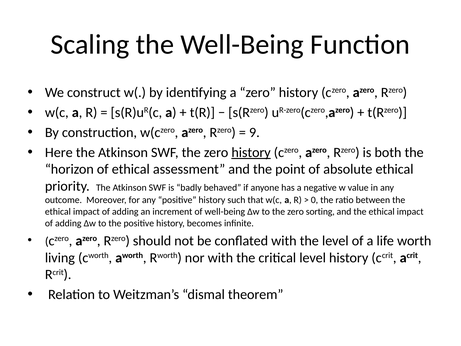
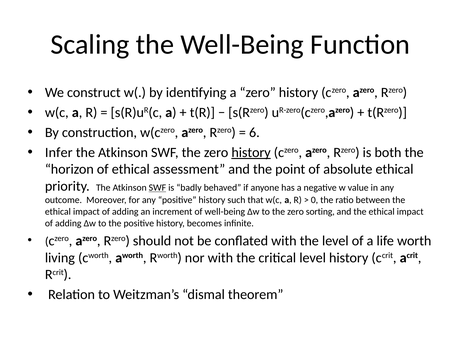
9: 9 -> 6 (254, 132)
Here: Here -> Infer (59, 152)
SWF underline: none -> present (157, 188)
